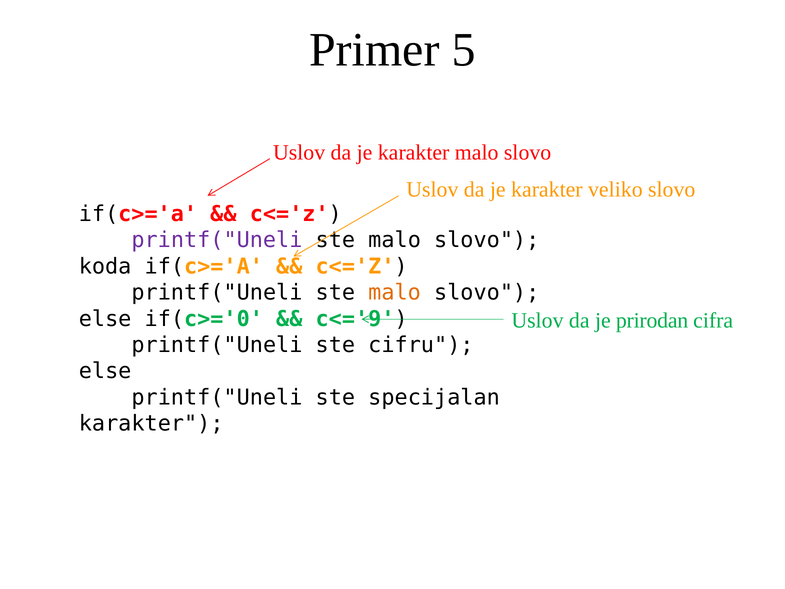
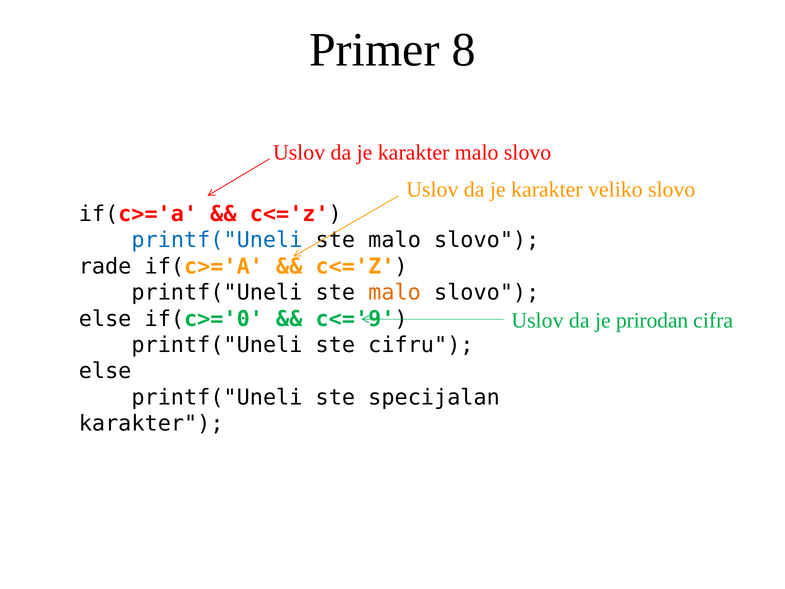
5: 5 -> 8 (464, 50)
printf("Uneli colour: purple -> blue (217, 240)
koda: koda -> rade (105, 266)
